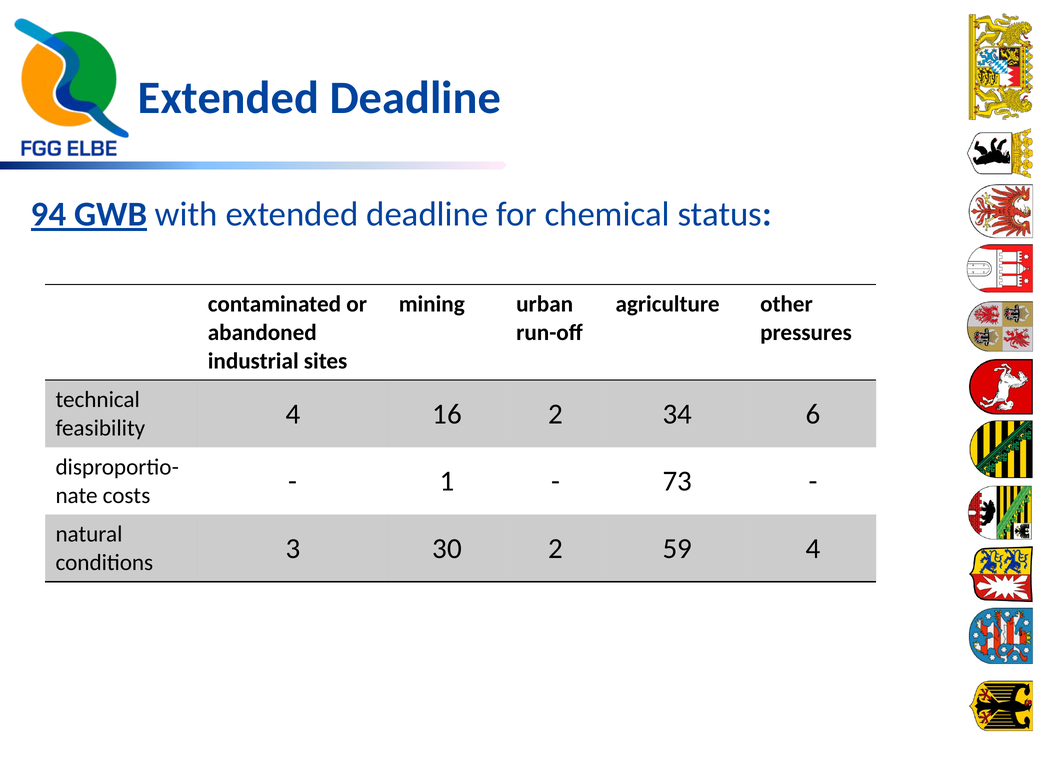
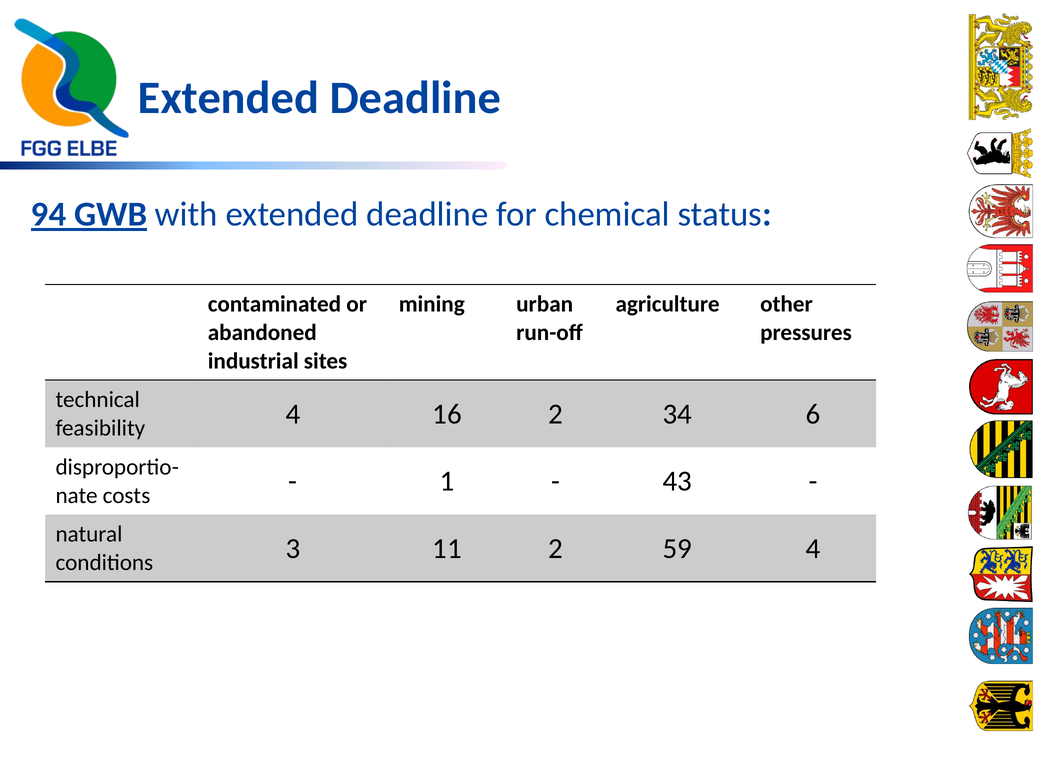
73: 73 -> 43 (677, 482)
30: 30 -> 11 (447, 549)
